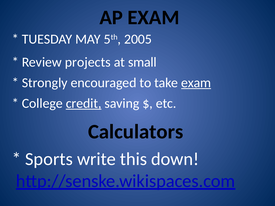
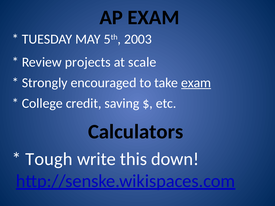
2005: 2005 -> 2003 (138, 39)
small: small -> scale (142, 62)
credit underline: present -> none (84, 103)
Sports: Sports -> Tough (49, 159)
